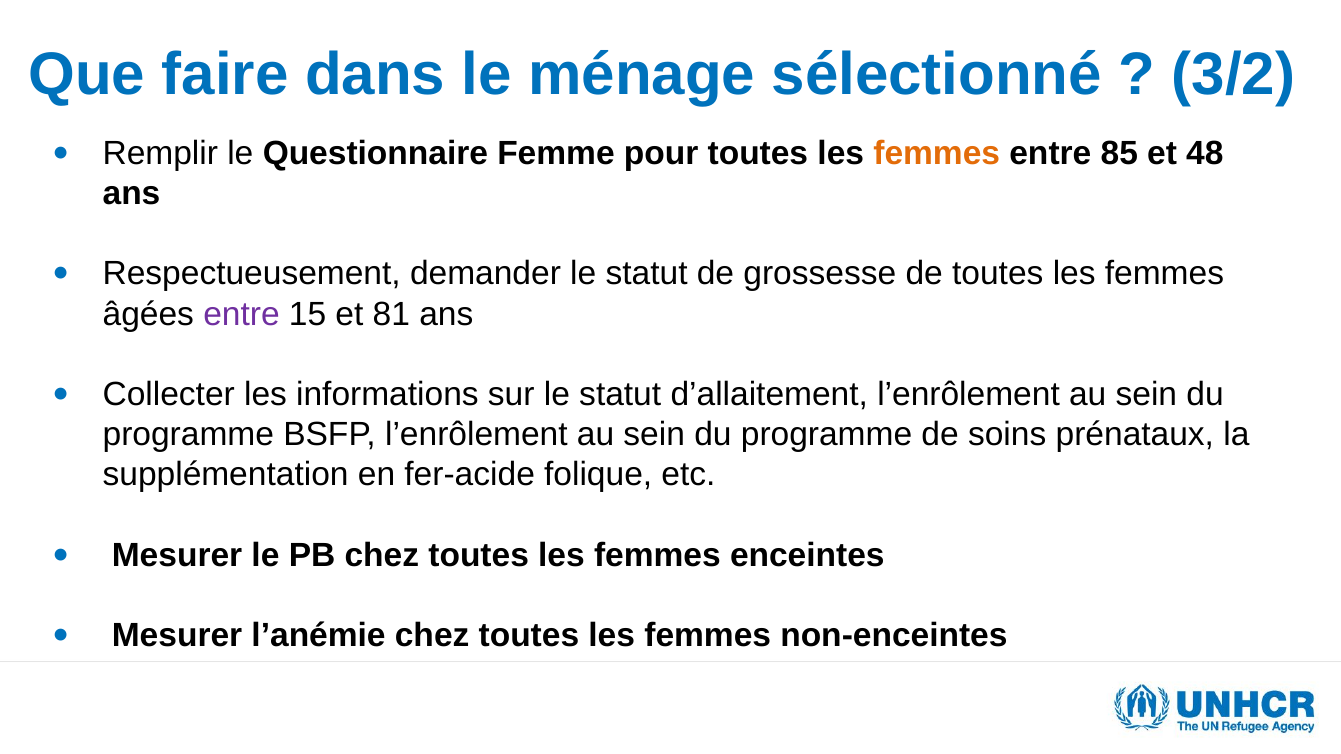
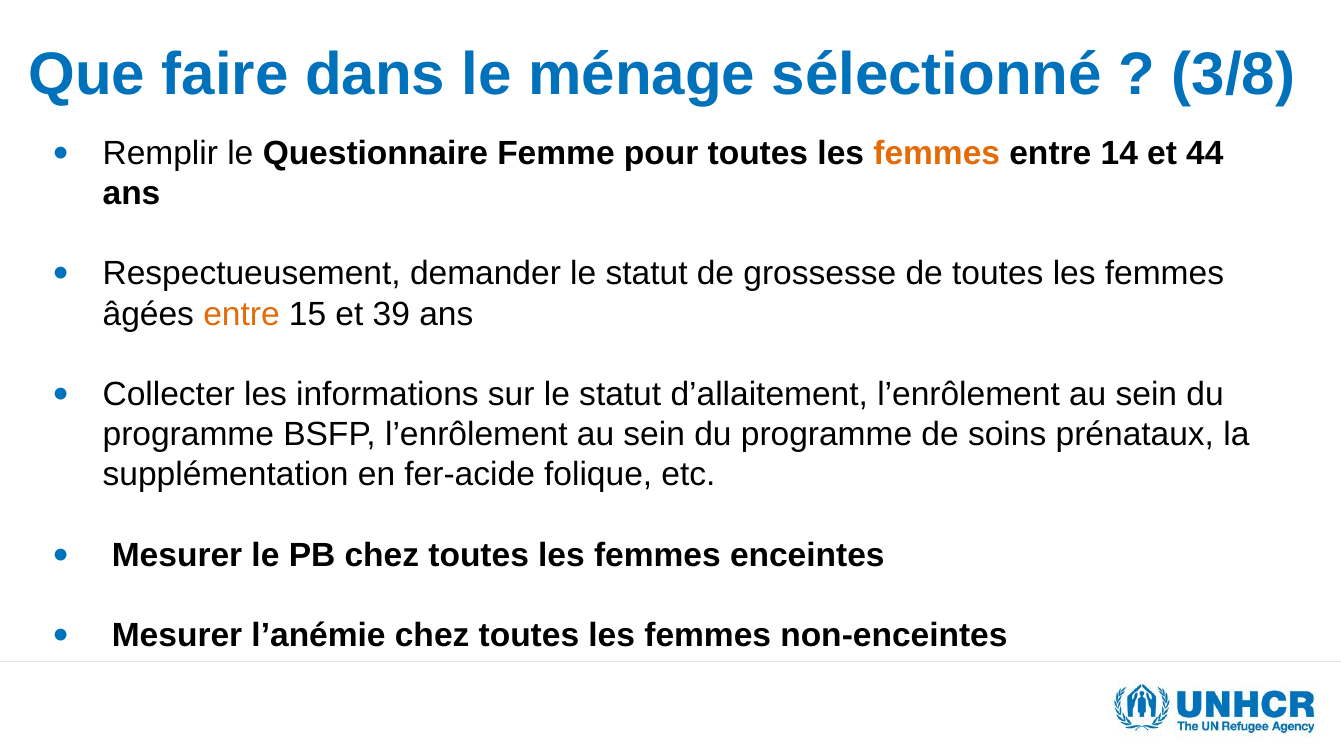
3/2: 3/2 -> 3/8 (1233, 74)
85: 85 -> 14 (1119, 153)
48: 48 -> 44 (1205, 153)
entre colour: purple -> orange (241, 314)
81: 81 -> 39 (391, 314)
